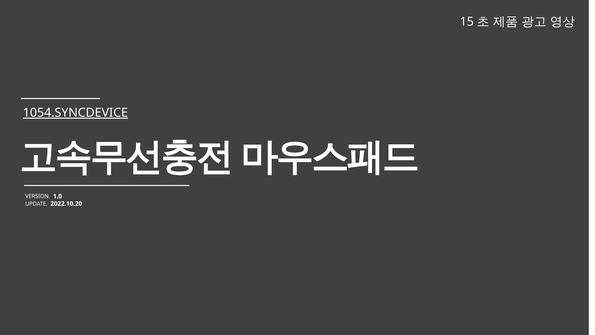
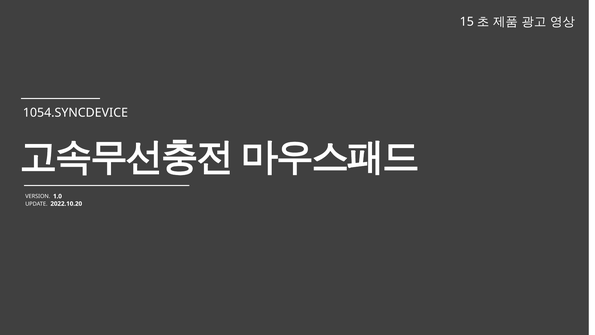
1054.SYNCDEVICE underline: present -> none (75, 113)
